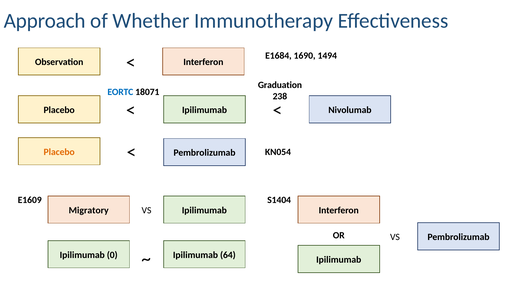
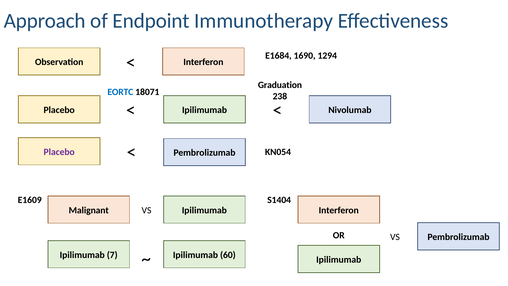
Whether: Whether -> Endpoint (151, 21)
1494: 1494 -> 1294 (327, 56)
Placebo colour: orange -> purple (59, 152)
Migratory: Migratory -> Malignant (89, 210)
0: 0 -> 7 (112, 255)
64: 64 -> 60 (228, 255)
